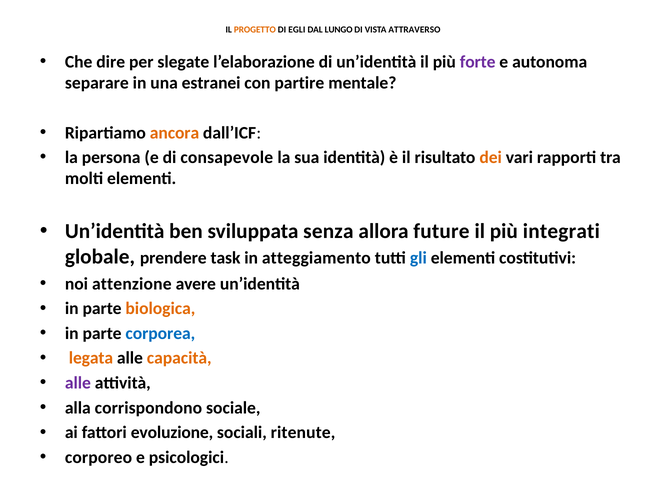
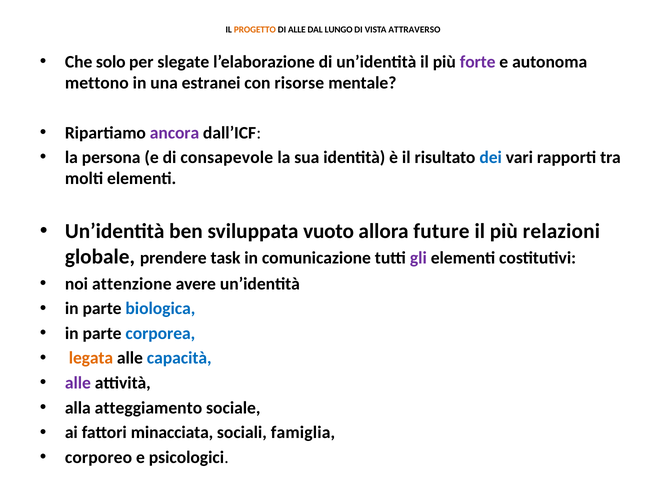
DI EGLI: EGLI -> ALLE (297, 30)
dire: dire -> solo (111, 62)
separare: separare -> mettono (97, 83)
partire: partire -> risorse (299, 83)
ancora colour: orange -> purple (175, 133)
dei colour: orange -> blue (491, 157)
senza: senza -> vuoto (329, 231)
integrati: integrati -> relazioni (561, 231)
atteggiamento: atteggiamento -> comunicazione (316, 258)
gli colour: blue -> purple (418, 258)
biologica colour: orange -> blue (160, 308)
capacità colour: orange -> blue (179, 358)
corrispondono: corrispondono -> atteggiamento (148, 407)
evoluzione: evoluzione -> minacciata (172, 432)
ritenute: ritenute -> famiglia (303, 432)
